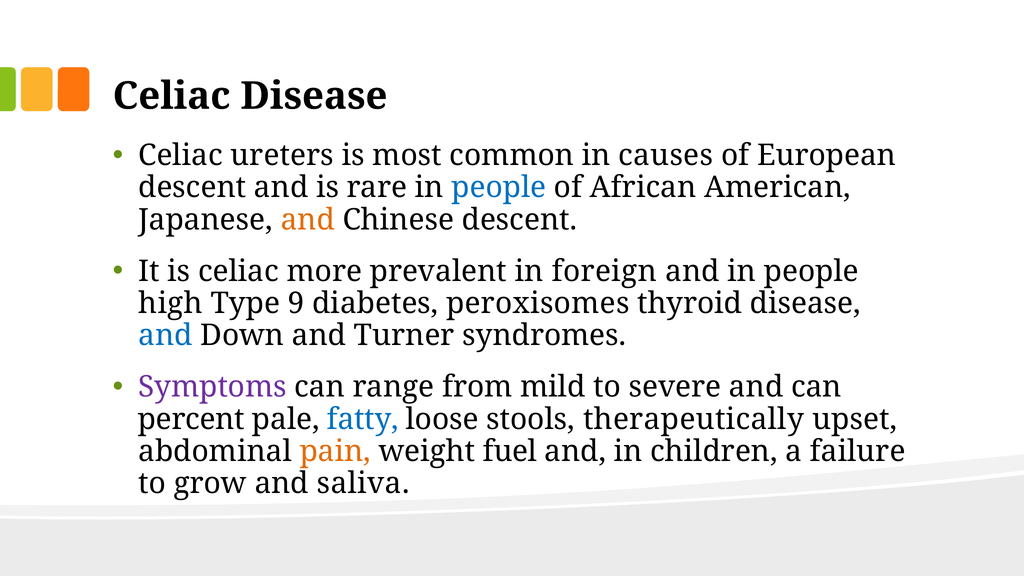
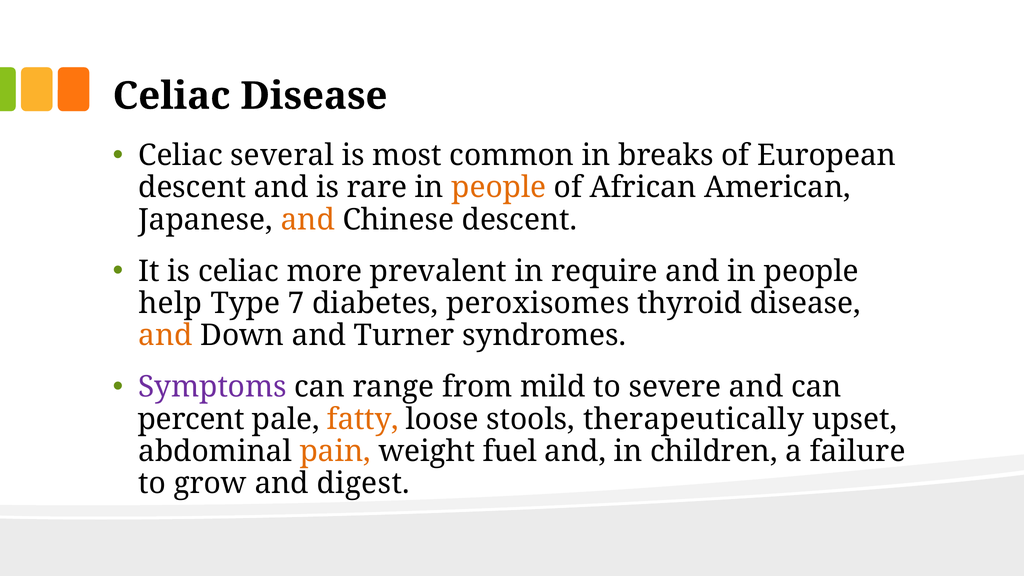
ureters: ureters -> several (282, 155)
causes: causes -> breaks (666, 155)
people colour: blue -> orange (499, 188)
foreign: foreign -> require (604, 271)
high: high -> help (170, 303)
9: 9 -> 7 (296, 303)
and colour: blue -> orange (165, 336)
fatty colour: blue -> orange (363, 419)
saliva: saliva -> digest (363, 484)
